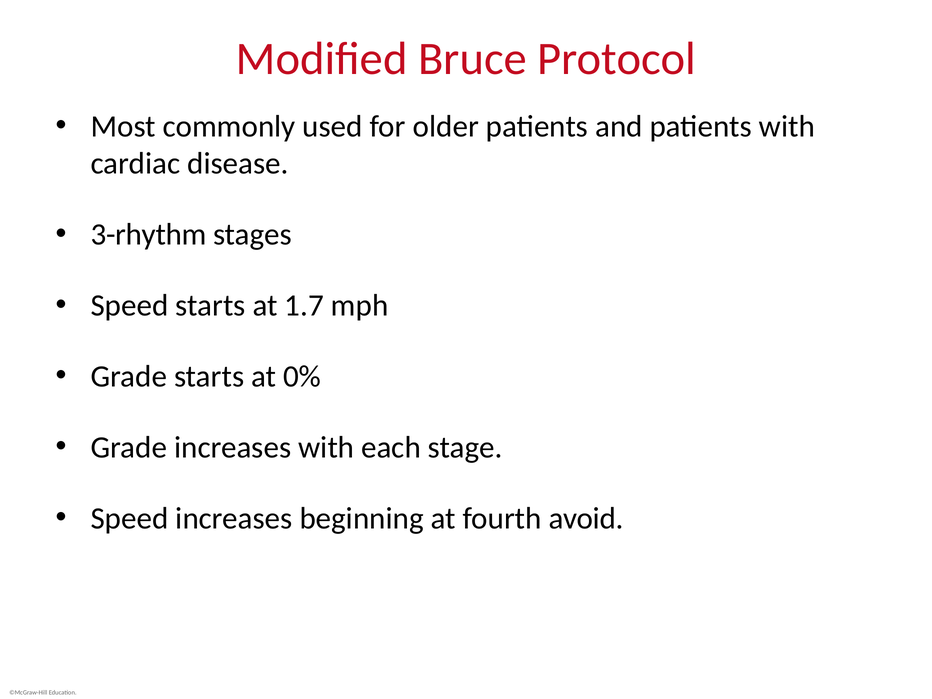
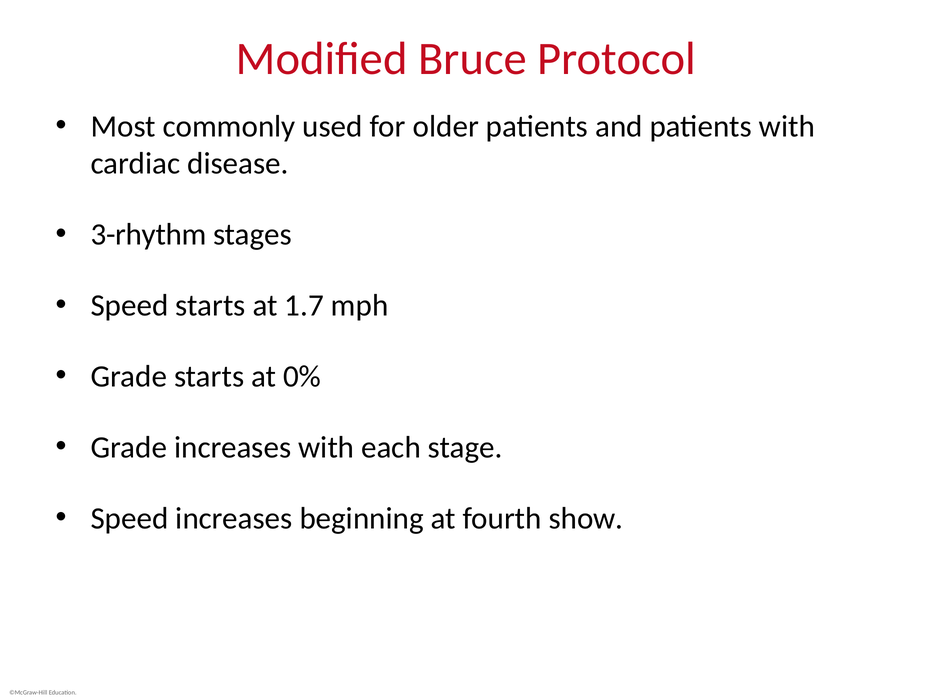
avoid: avoid -> show (586, 518)
